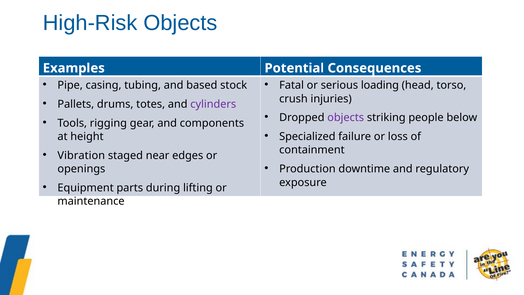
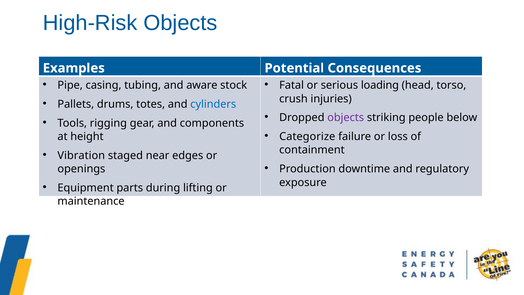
based: based -> aware (202, 85)
cylinders colour: purple -> blue (213, 104)
Specialized: Specialized -> Categorize (307, 136)
